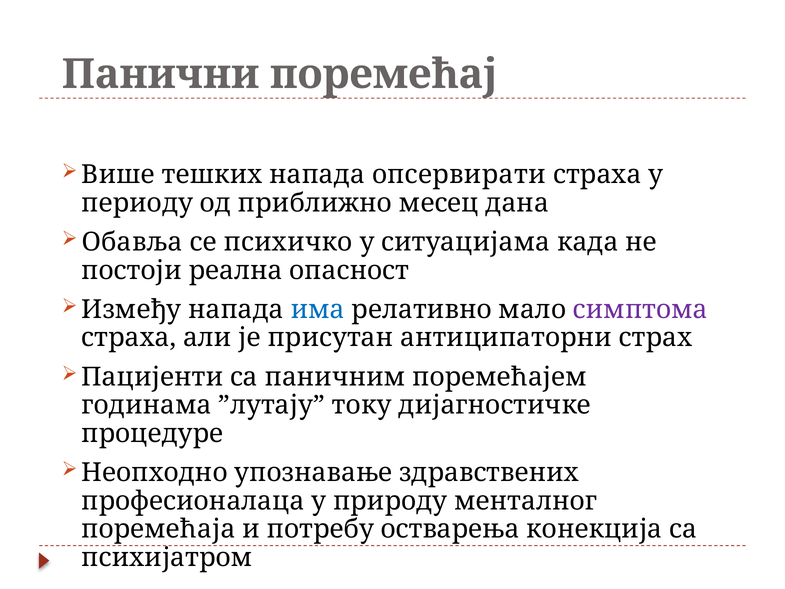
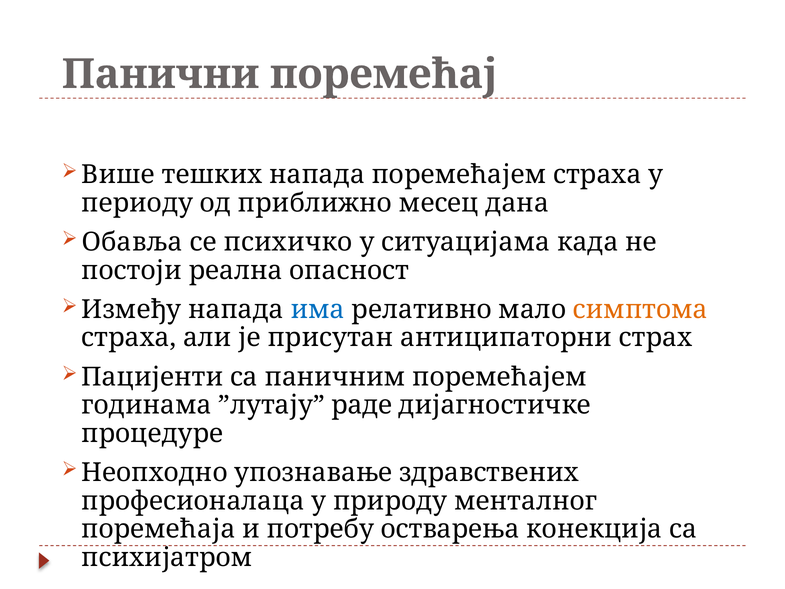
напада опсервирати: опсервирати -> поремећајем (459, 175)
симптома colour: purple -> orange (640, 309)
току: току -> раде (362, 405)
